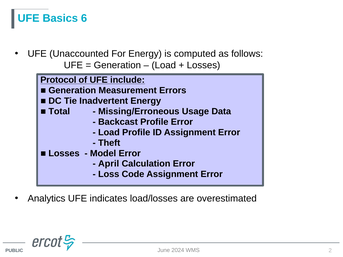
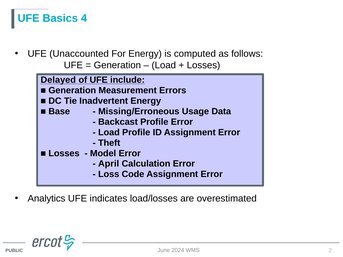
6: 6 -> 4 (84, 18)
Protocol: Protocol -> Delayed (58, 80)
Total: Total -> Base (59, 111)
